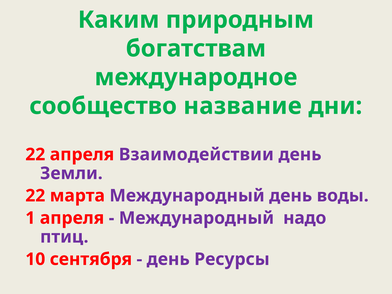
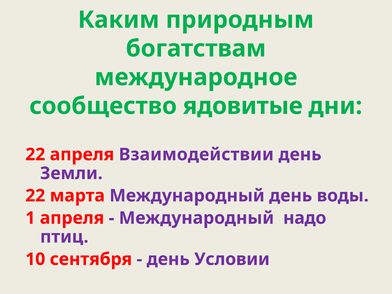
название: название -> ядовитые (243, 106)
Ресурсы: Ресурсы -> Условии (232, 259)
